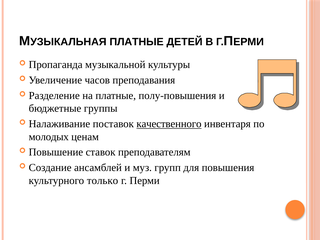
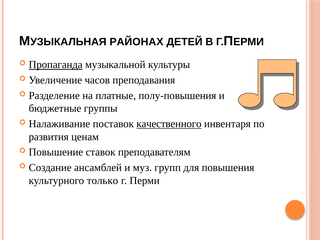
ПЛАТНЫЕ: ПЛАТНЫЕ -> РАЙОНАХ (136, 42)
Пропаганда underline: none -> present (56, 65)
молодых: молодых -> развития (49, 137)
